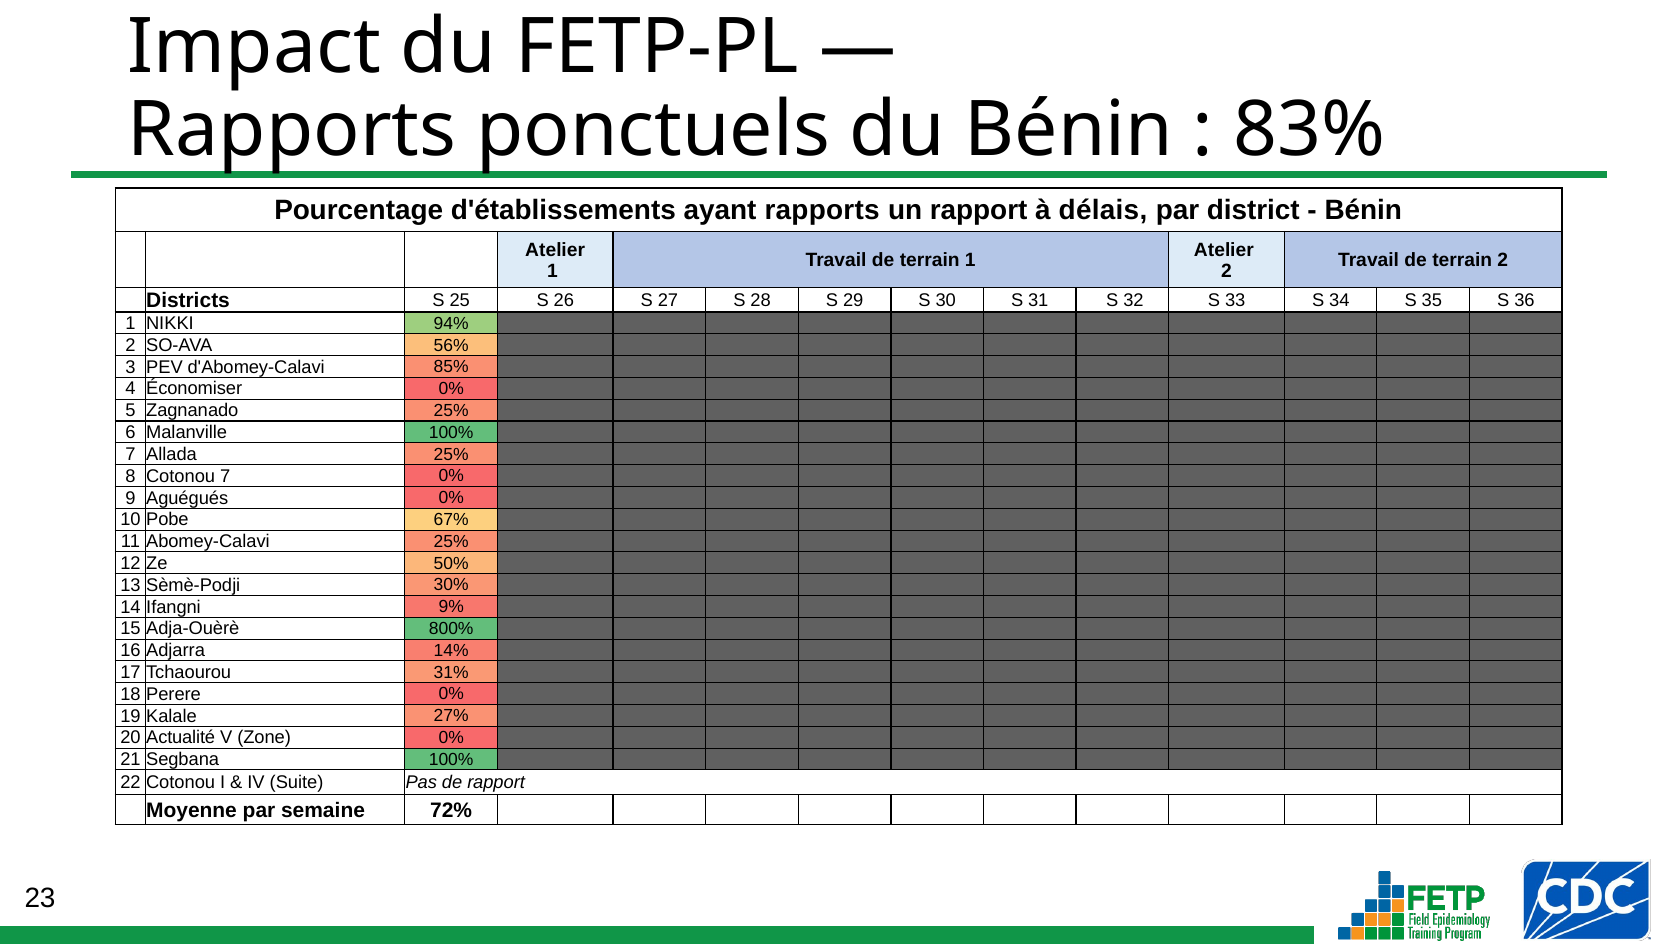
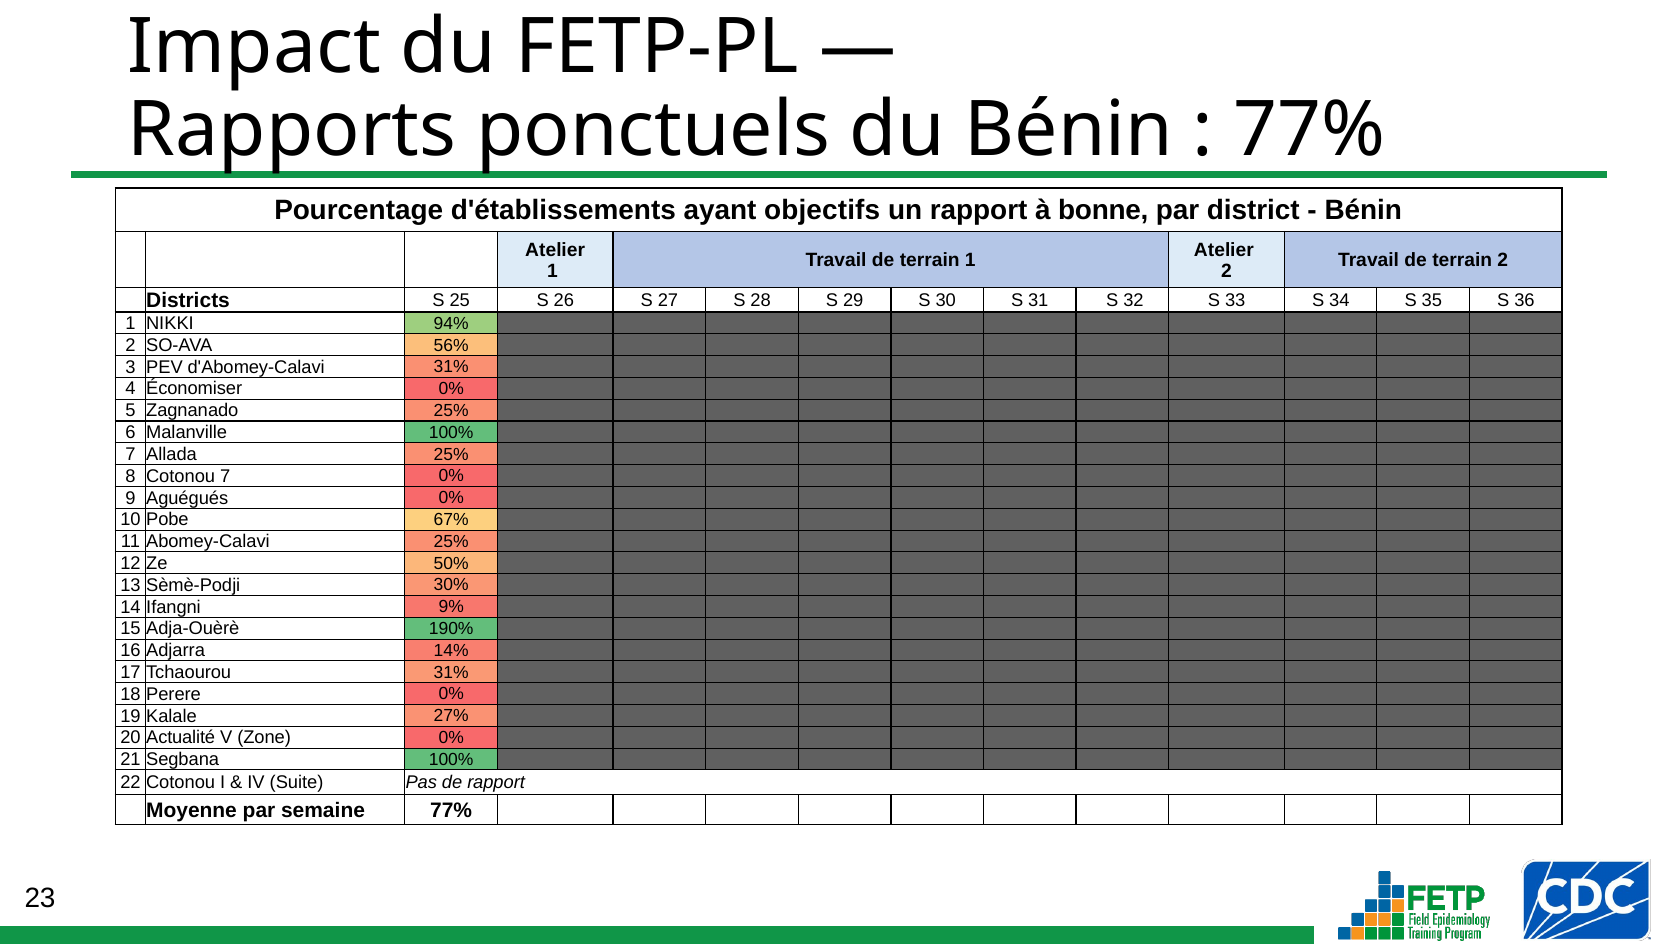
83%: 83% -> 77% (1309, 130)
ayant rapports: rapports -> objectifs (822, 211)
délais: délais -> bonne (1103, 211)
d'Abomey-Calavi 85%: 85% -> 31% (451, 367)
800%: 800% -> 190% (451, 629)
semaine 72%: 72% -> 77% (451, 810)
